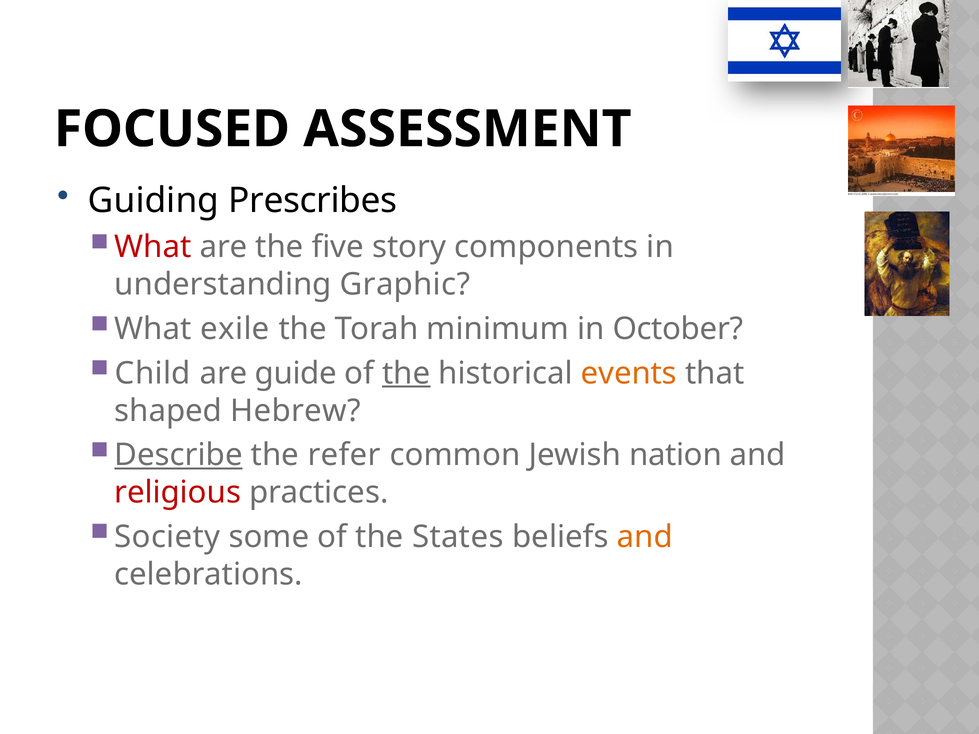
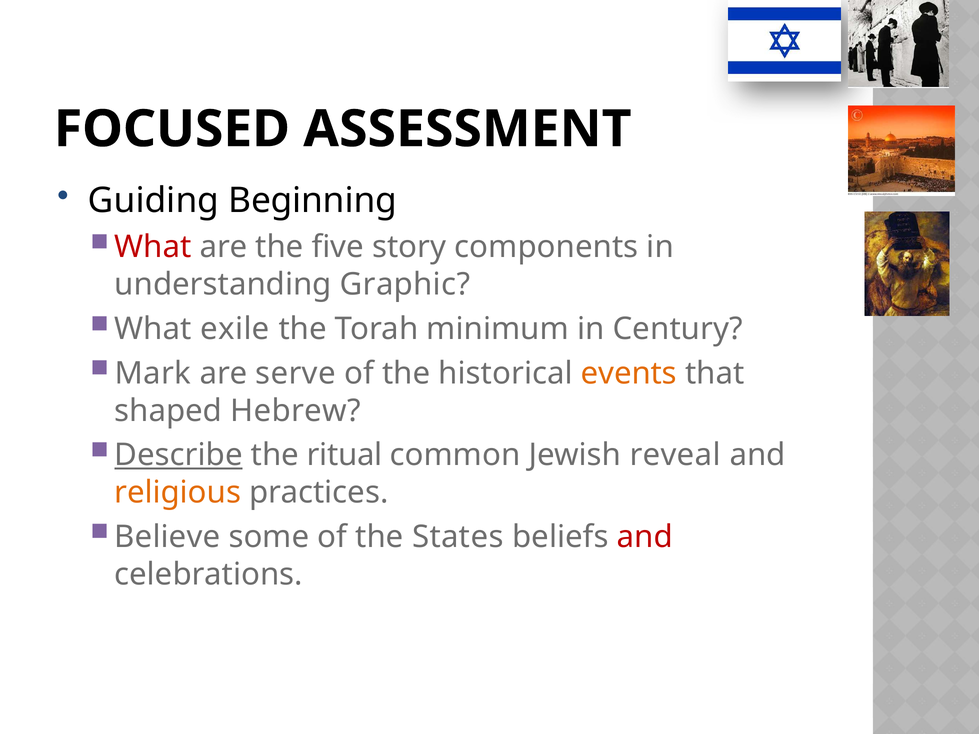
Prescribes: Prescribes -> Beginning (313, 201)
October: October -> Century (678, 329)
Child: Child -> Mark (153, 373)
guide: guide -> serve (296, 373)
the underline: present -> none (406, 373)
refer: refer -> ritual (345, 455)
nation: nation -> reveal (675, 455)
religious colour: red -> orange (178, 493)
Society: Society -> Believe (167, 537)
and colour: orange -> red (645, 537)
